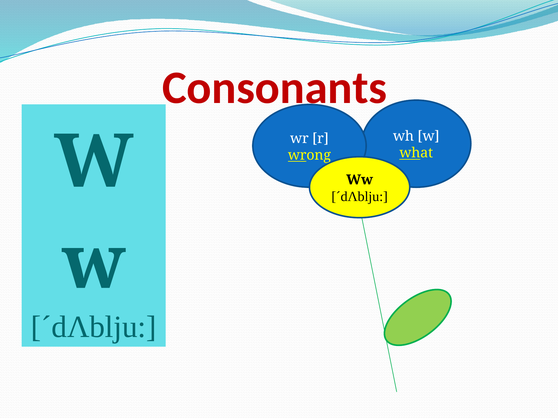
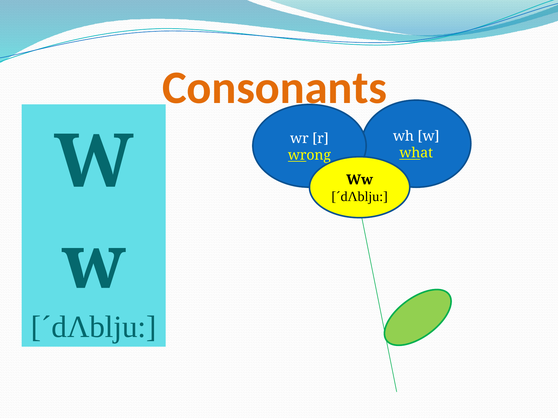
Consonants colour: red -> orange (275, 88)
